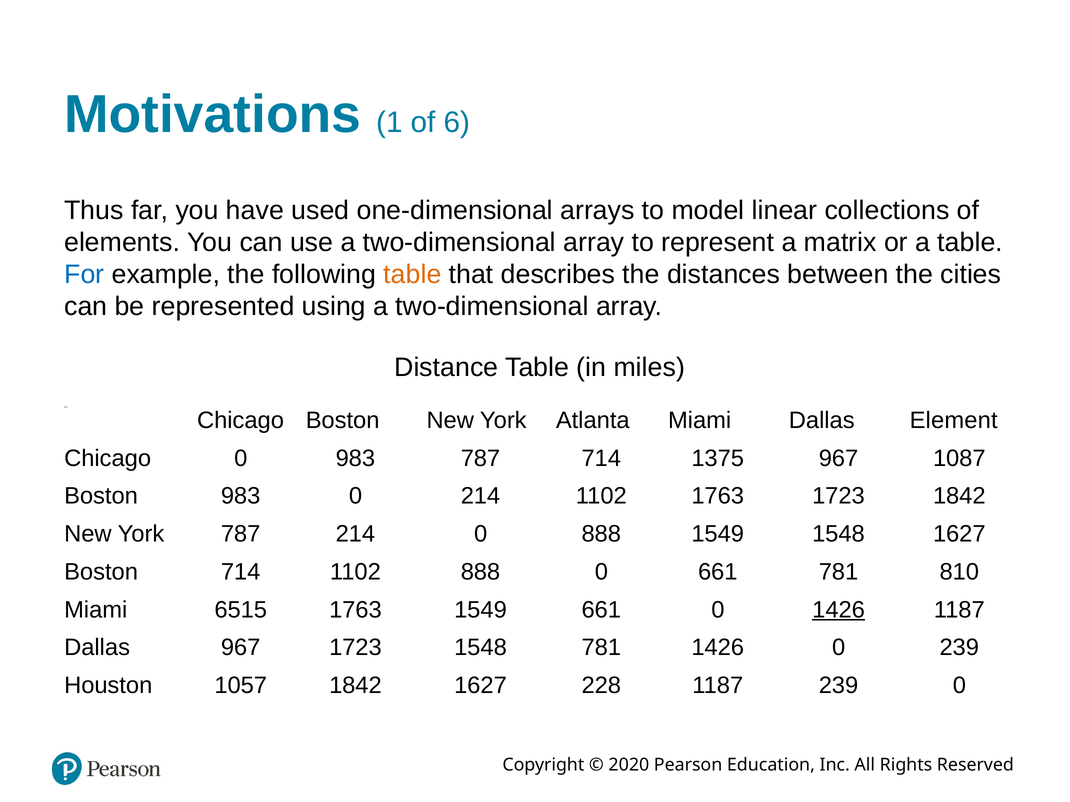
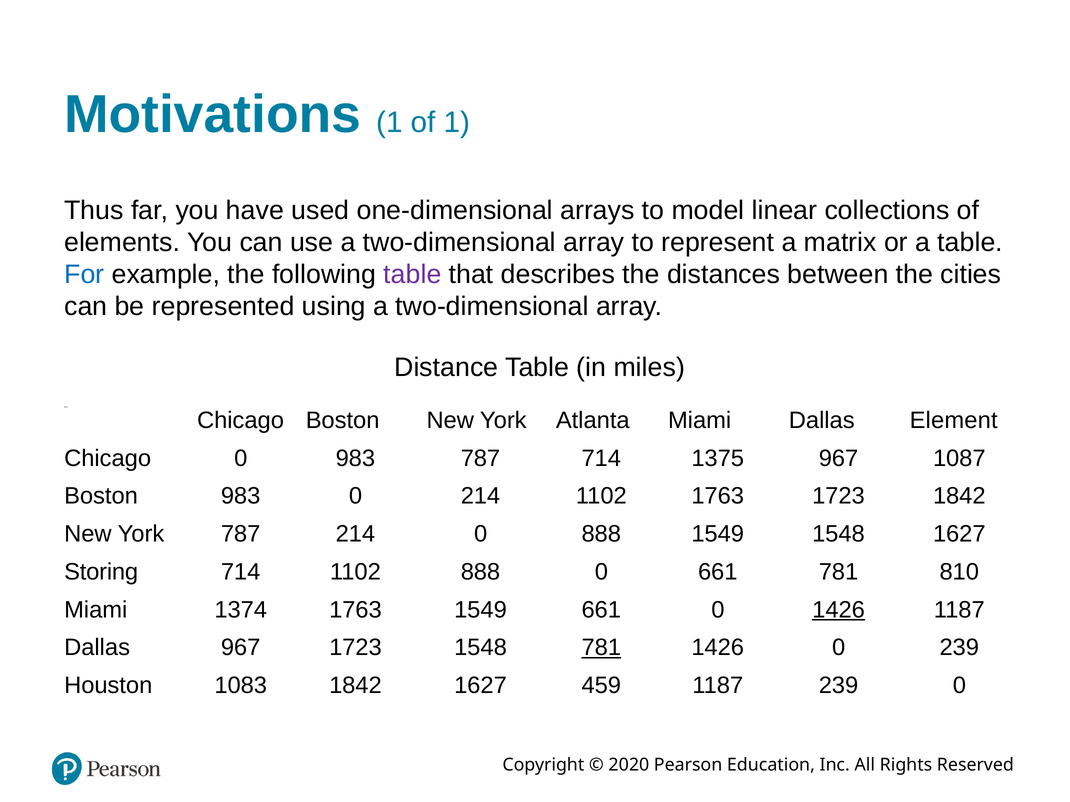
of 6: 6 -> 1 (457, 122)
table colour: orange -> purple (412, 275)
Boston: Boston -> Storing (101, 572)
6515: 6515 -> 1374 (241, 610)
781 underline: none -> present (601, 648)
1057: 1057 -> 1083 (241, 686)
228: 228 -> 459 (601, 686)
